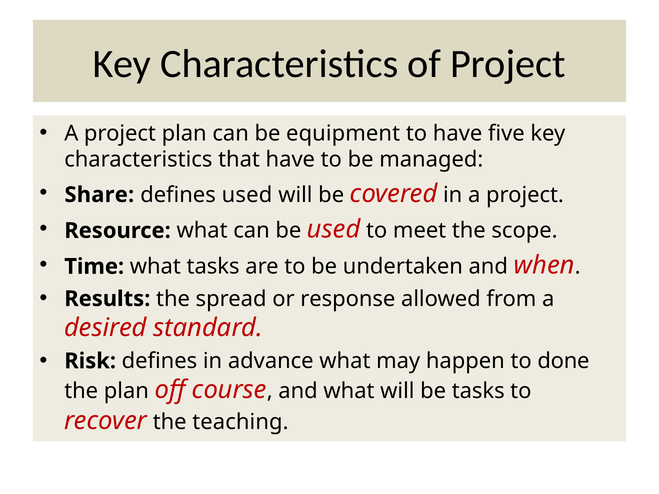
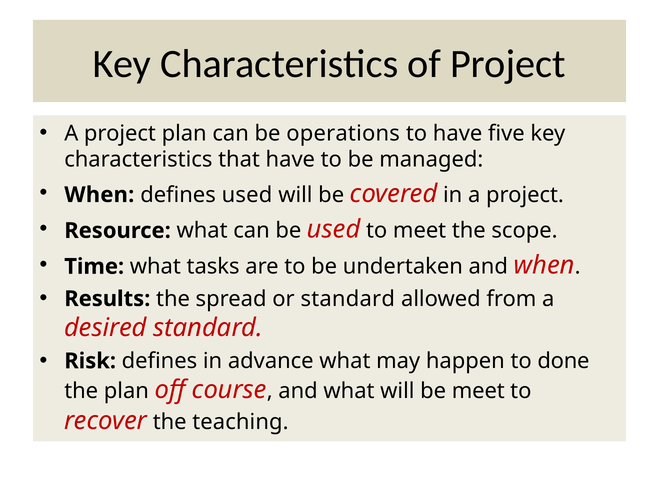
equipment: equipment -> operations (343, 133)
Share: Share -> When (99, 195)
or response: response -> standard (348, 299)
be tasks: tasks -> meet (478, 391)
